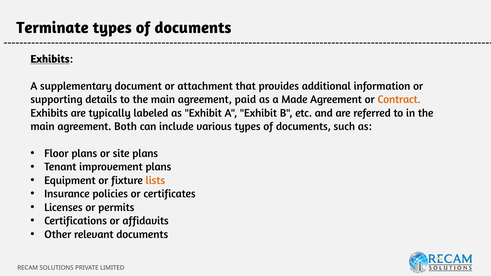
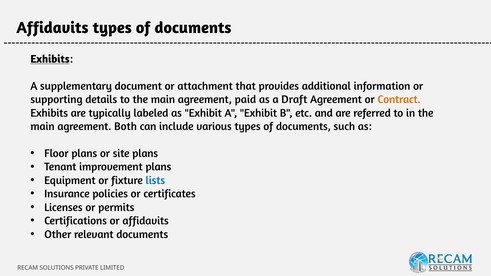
Terminate: Terminate -> Affidavits (52, 28)
Made: Made -> Draft (294, 100)
lists colour: orange -> blue (155, 181)
